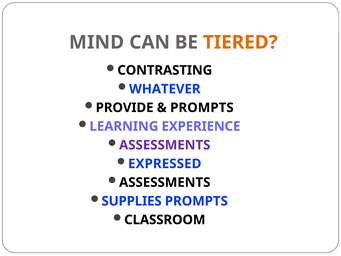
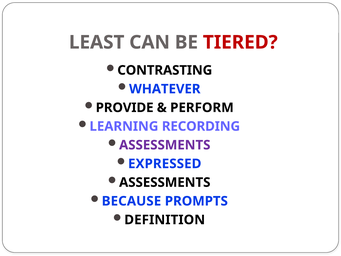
MIND: MIND -> LEAST (97, 42)
TIERED colour: orange -> red (240, 42)
PROMPTS: PROMPTS -> PERFORM (202, 108)
EXPERIENCE: EXPERIENCE -> RECORDING (201, 126)
SUPPLIES: SUPPLIES -> BECAUSE (131, 201)
CLASSROOM: CLASSROOM -> DEFINITION (165, 220)
